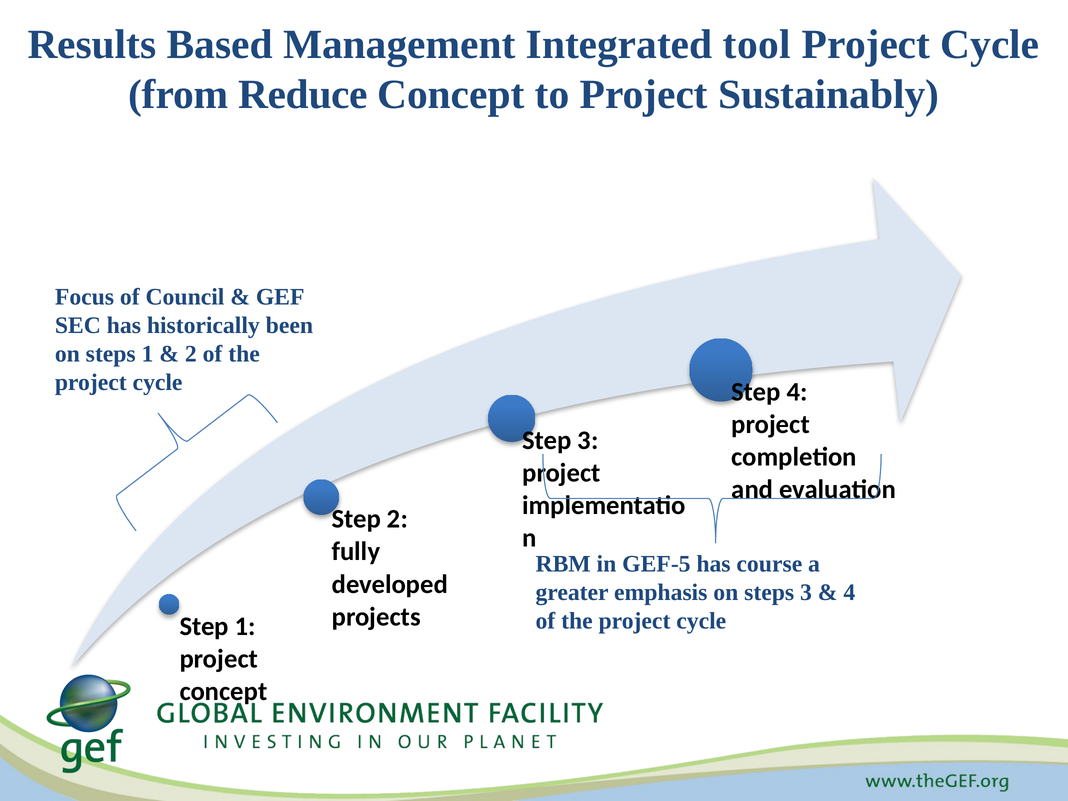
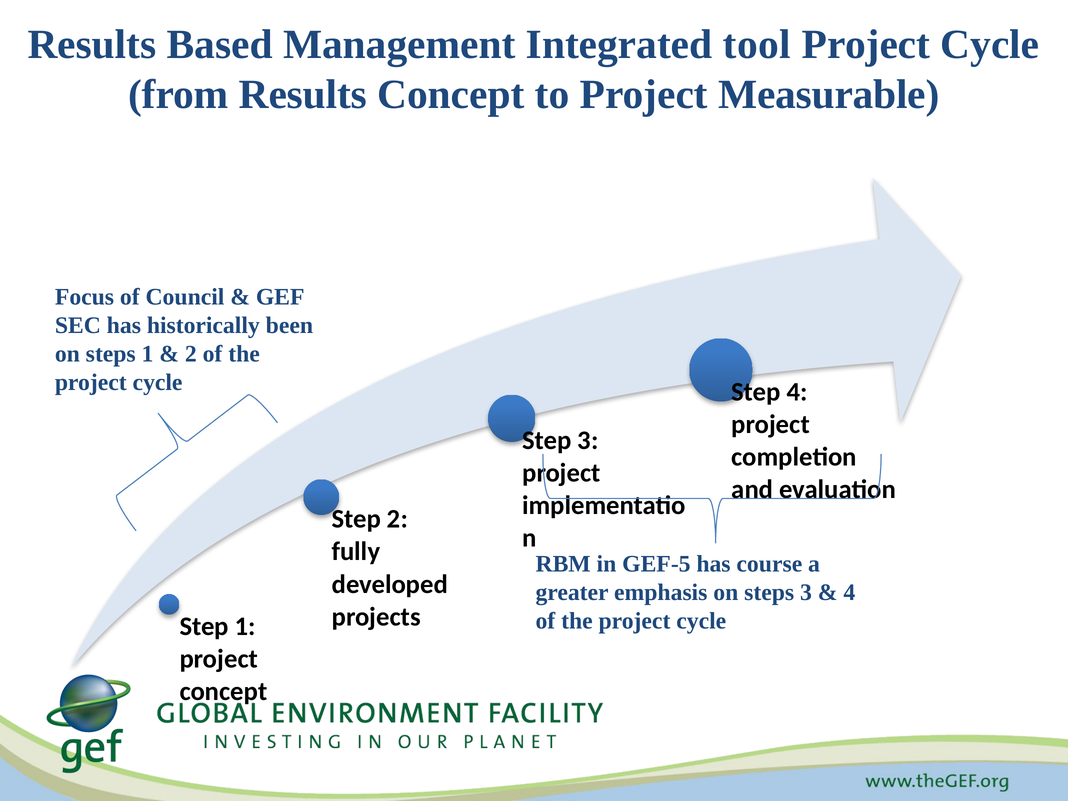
from Reduce: Reduce -> Results (303, 95)
Sustainably: Sustainably -> Measurable (829, 95)
